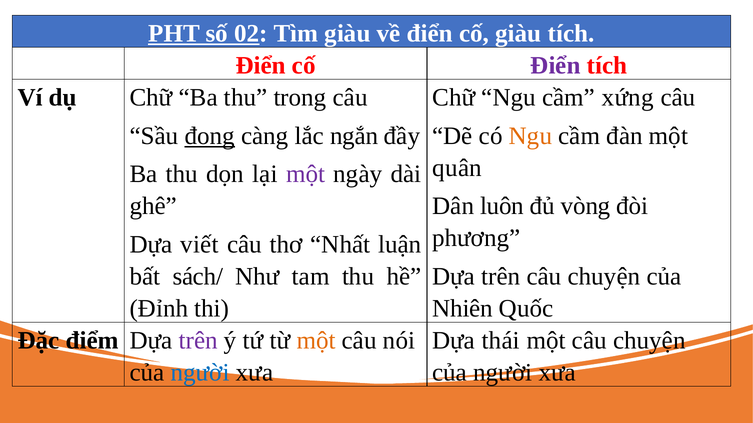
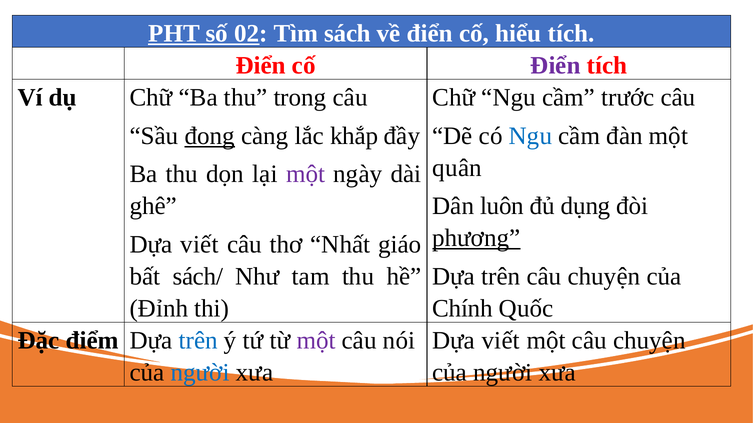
Tìm giàu: giàu -> sách (348, 33)
cố giàu: giàu -> hiểu (518, 33)
xứng: xứng -> trước (628, 98)
ngắn: ngắn -> khắp (354, 136)
Ngu colour: orange -> blue (530, 136)
vòng: vòng -> dụng (586, 206)
phương underline: none -> present (476, 238)
luận: luận -> giáo (400, 245)
Nhiên: Nhiên -> Chính (463, 309)
trên colour: purple -> blue (198, 341)
một colour: orange -> purple (316, 341)
thái: thái -> viết (501, 341)
